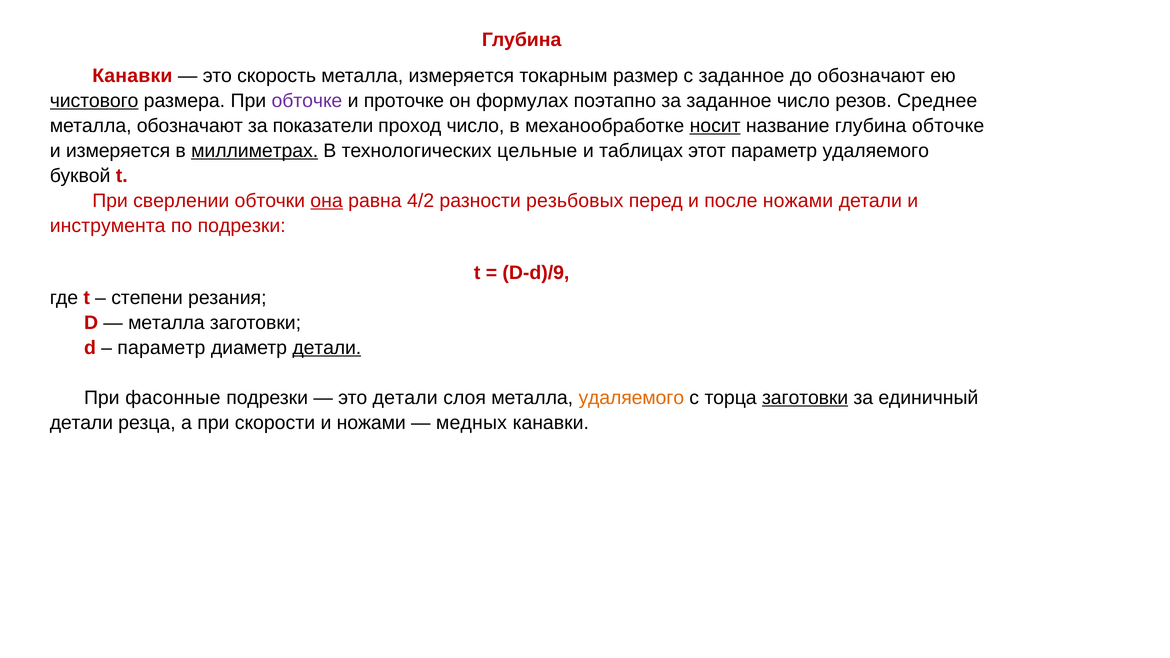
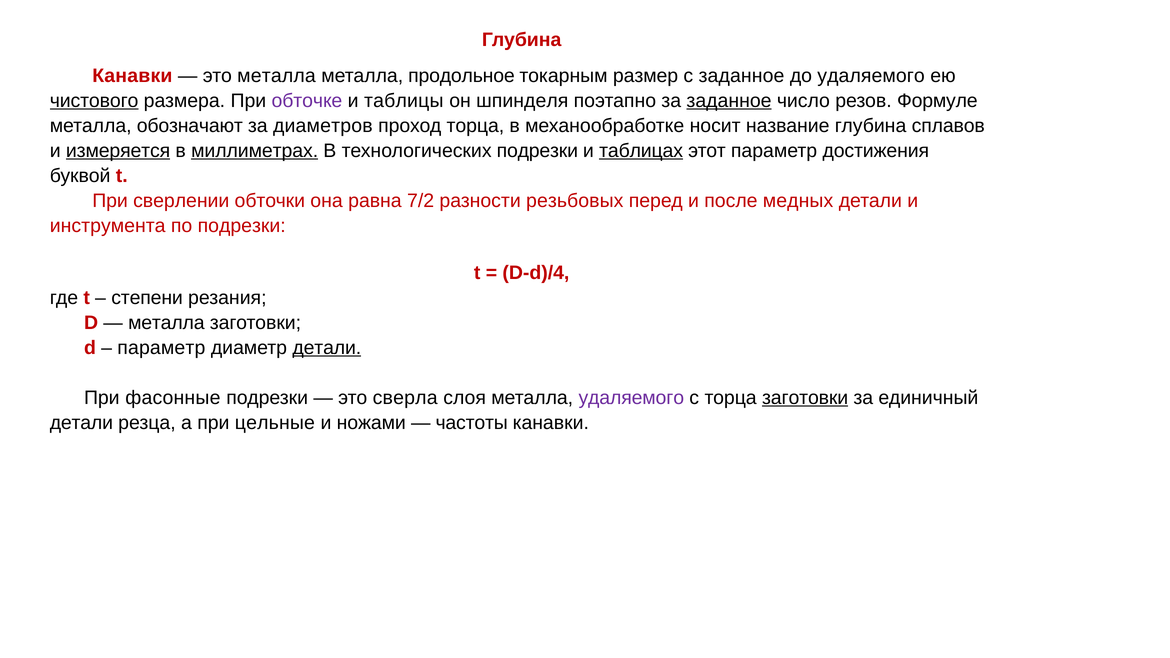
это скорость: скорость -> металла (277, 76)
металла измеряется: измеряется -> продольное (461, 76)
до обозначают: обозначают -> удаляемого (871, 76)
проточке: проточке -> таблицы (404, 101)
формулах: формулах -> шпинделя (522, 101)
заданное underline: none -> present (729, 101)
Среднее: Среднее -> Формуле (937, 101)
показатели: показатели -> диаметров (323, 126)
проход число: число -> торца (475, 126)
носит underline: present -> none (715, 126)
глубина обточке: обточке -> сплавов (948, 126)
измеряется underline: none -> present (118, 151)
технологических цельные: цельные -> подрезки (537, 151)
таблицах underline: none -> present (641, 151)
параметр удаляемого: удаляемого -> достижения (876, 151)
она underline: present -> none (327, 201)
4/2: 4/2 -> 7/2 (421, 201)
после ножами: ножами -> медных (798, 201)
D-d)/9: D-d)/9 -> D-d)/4 (536, 273)
это детали: детали -> сверла (405, 398)
удаляемого colour: orange -> purple (631, 398)
скорости: скорости -> цельные (275, 423)
медных: медных -> частоты (472, 423)
